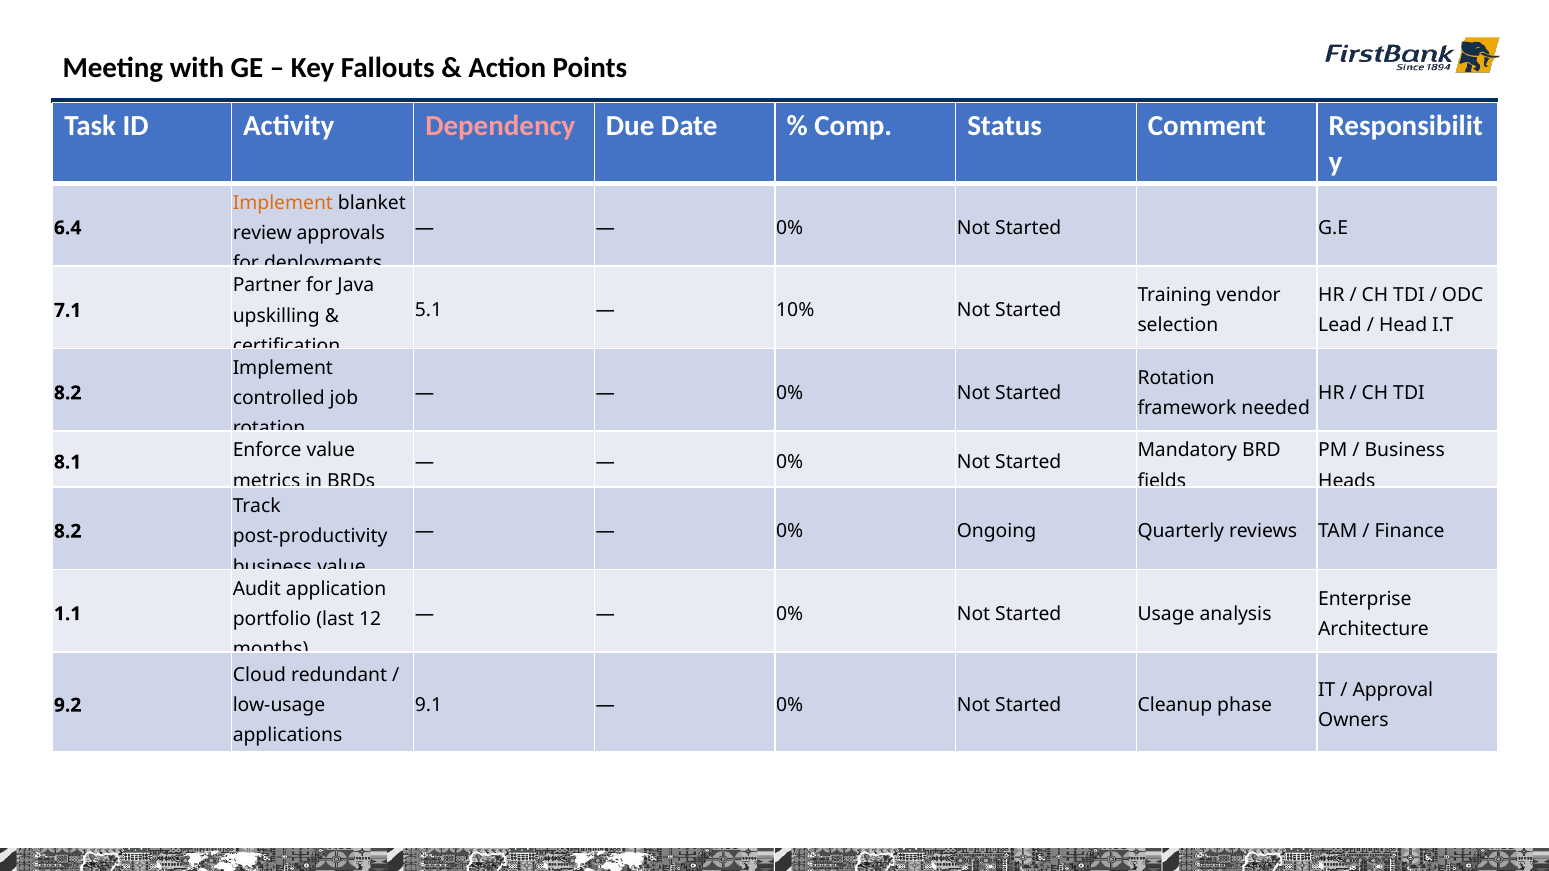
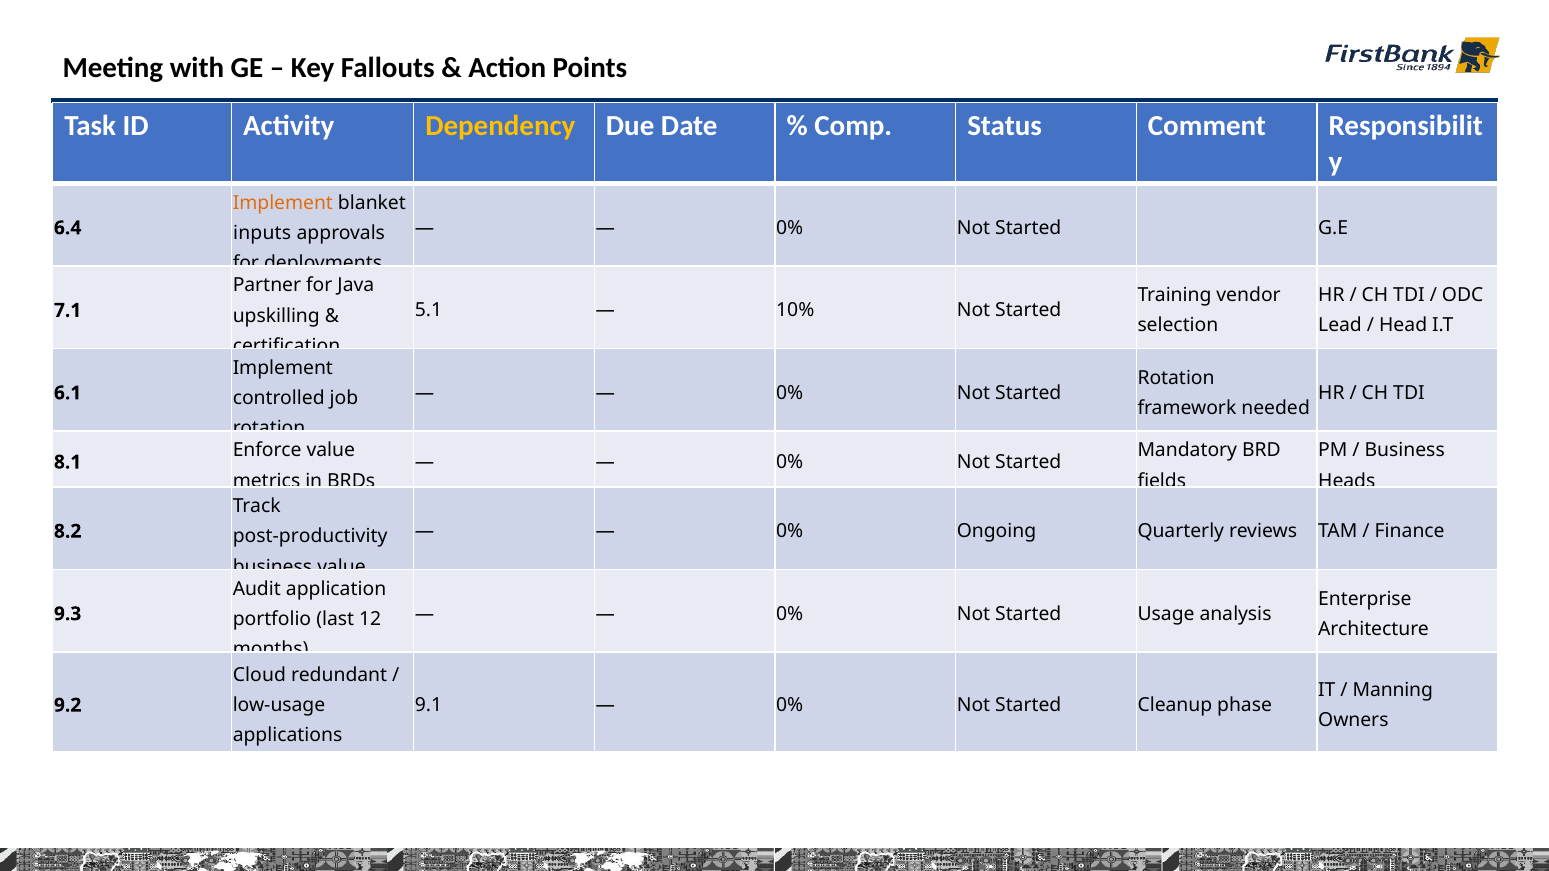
Dependency colour: pink -> yellow (500, 126)
review: review -> inputs (262, 233)
8.2: 8.2 -> 6.1 (68, 393)
1.1: 1.1 -> 9.3 (68, 614)
Approval: Approval -> Manning (1393, 690)
